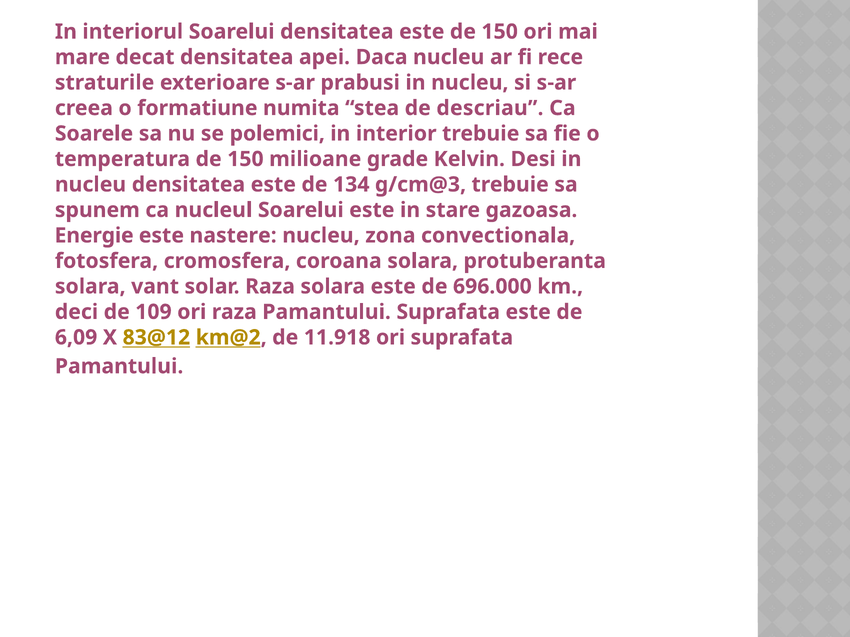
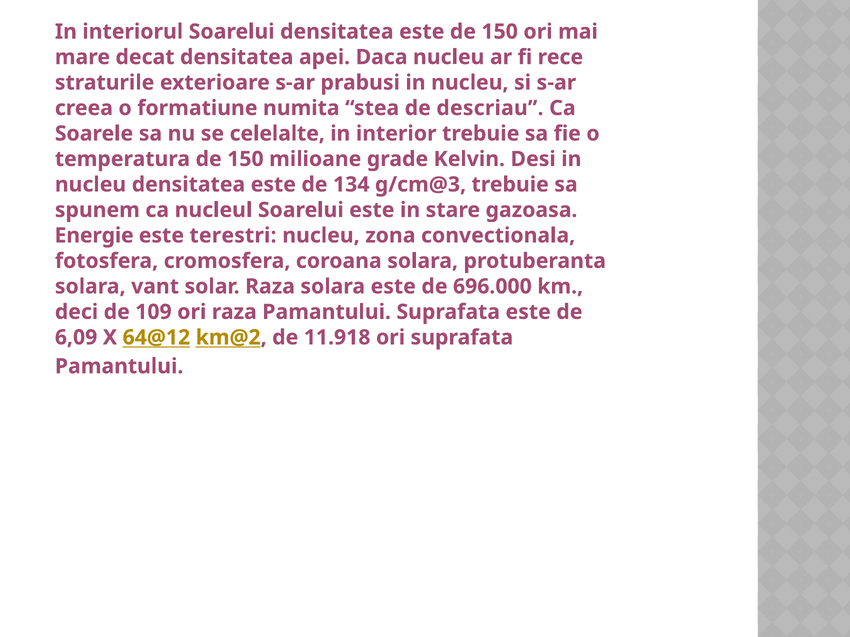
polemici: polemici -> celelalte (277, 134)
nastere: nastere -> terestri (233, 236)
83@12: 83@12 -> 64@12 (156, 338)
